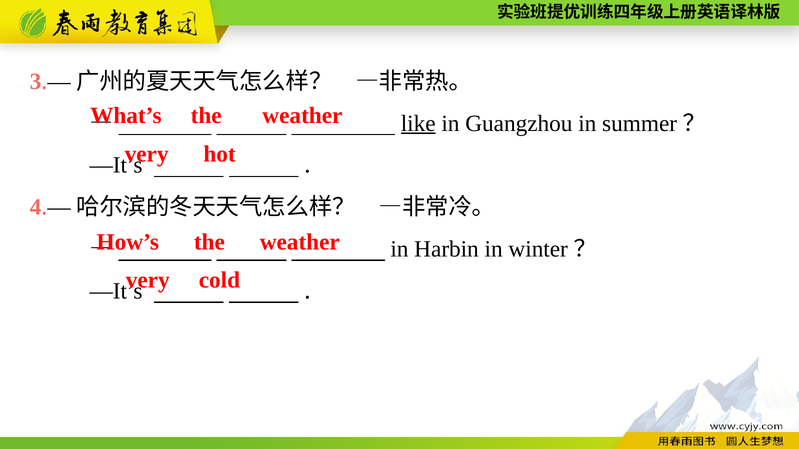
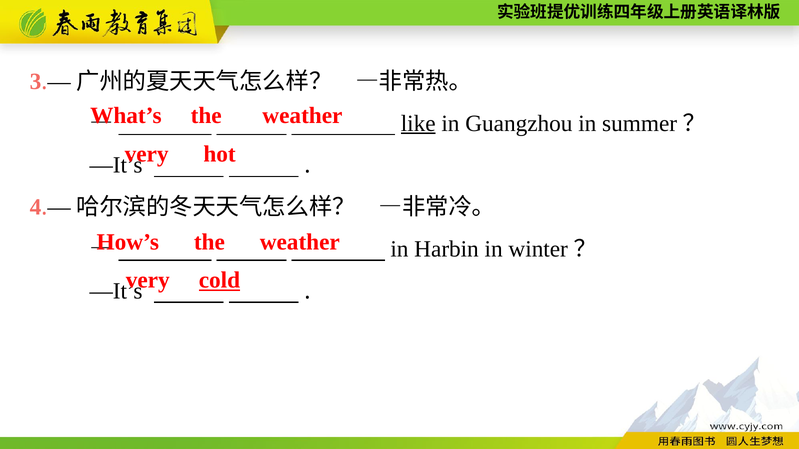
cold underline: none -> present (219, 280)
